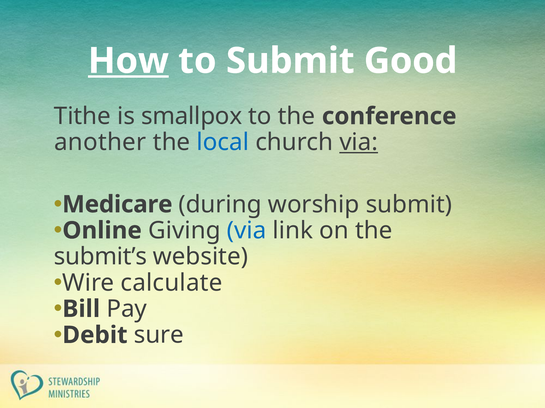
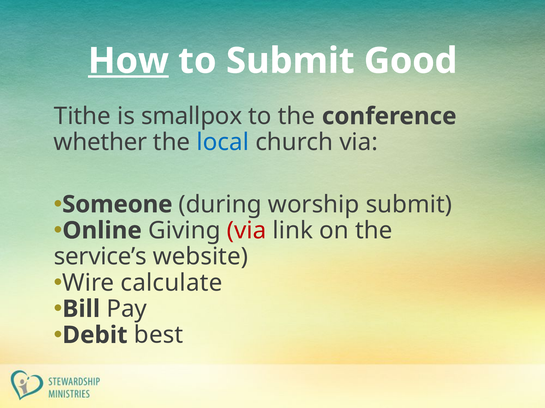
another: another -> whether (100, 143)
via underline: present -> none (359, 143)
Medicare: Medicare -> Someone (117, 205)
via colour: blue -> red (247, 231)
submit’s: submit’s -> service’s (100, 257)
sure: sure -> best (159, 336)
